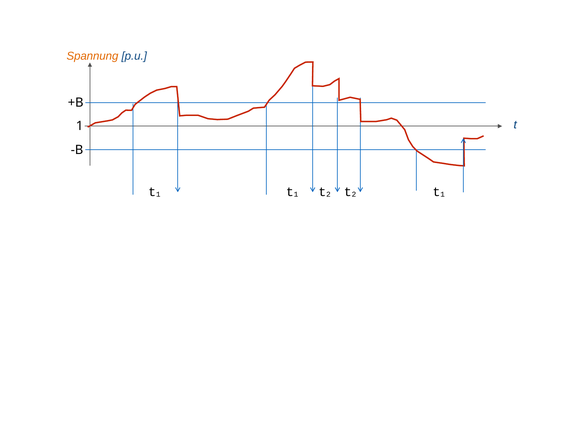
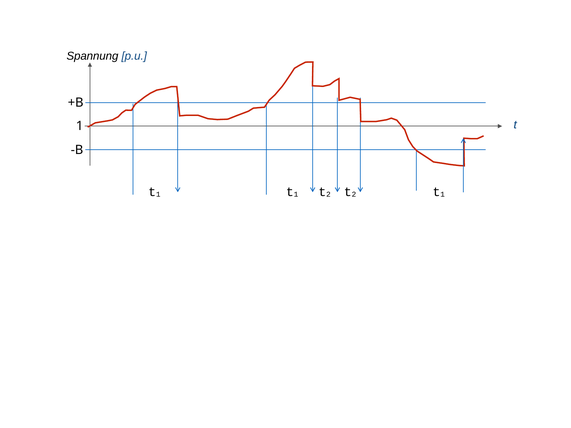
Spannung colour: orange -> black (92, 56)
